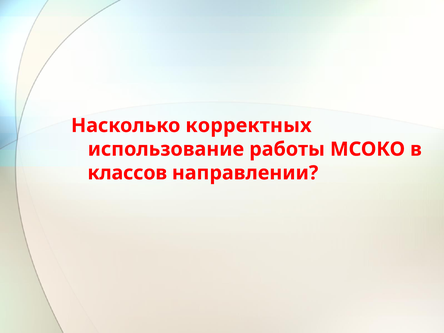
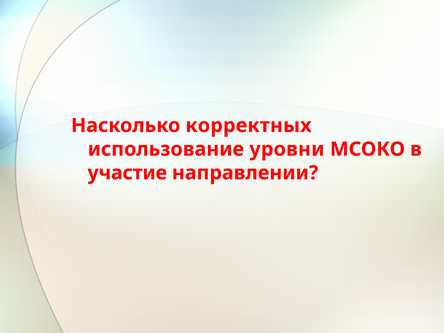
работы: работы -> уровни (287, 149)
классов: классов -> участие (127, 173)
